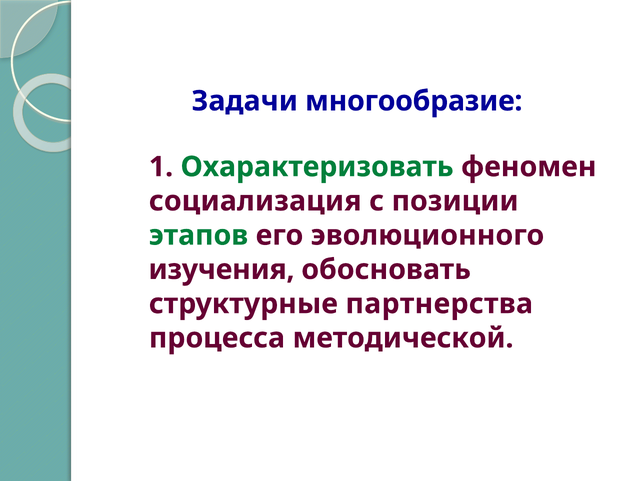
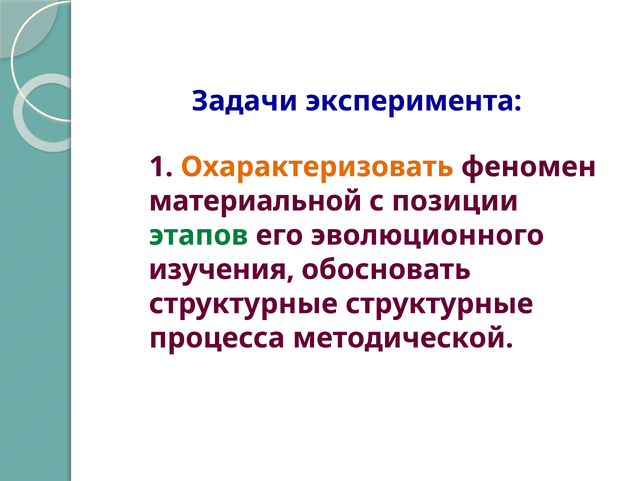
многообразие: многообразие -> эксперимента (414, 101)
Охарактеризовать colour: green -> orange (317, 167)
социализация: социализация -> материальной (255, 201)
структурные партнерства: партнерства -> структурные (439, 304)
